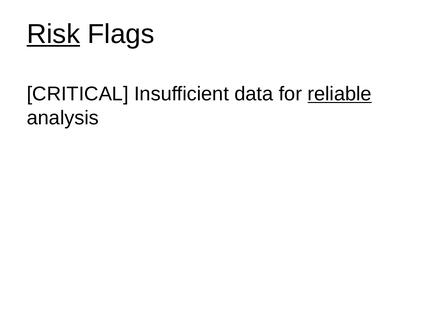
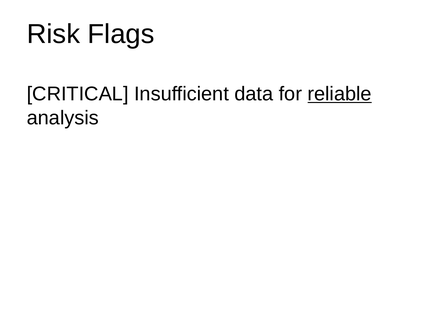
Risk underline: present -> none (53, 34)
